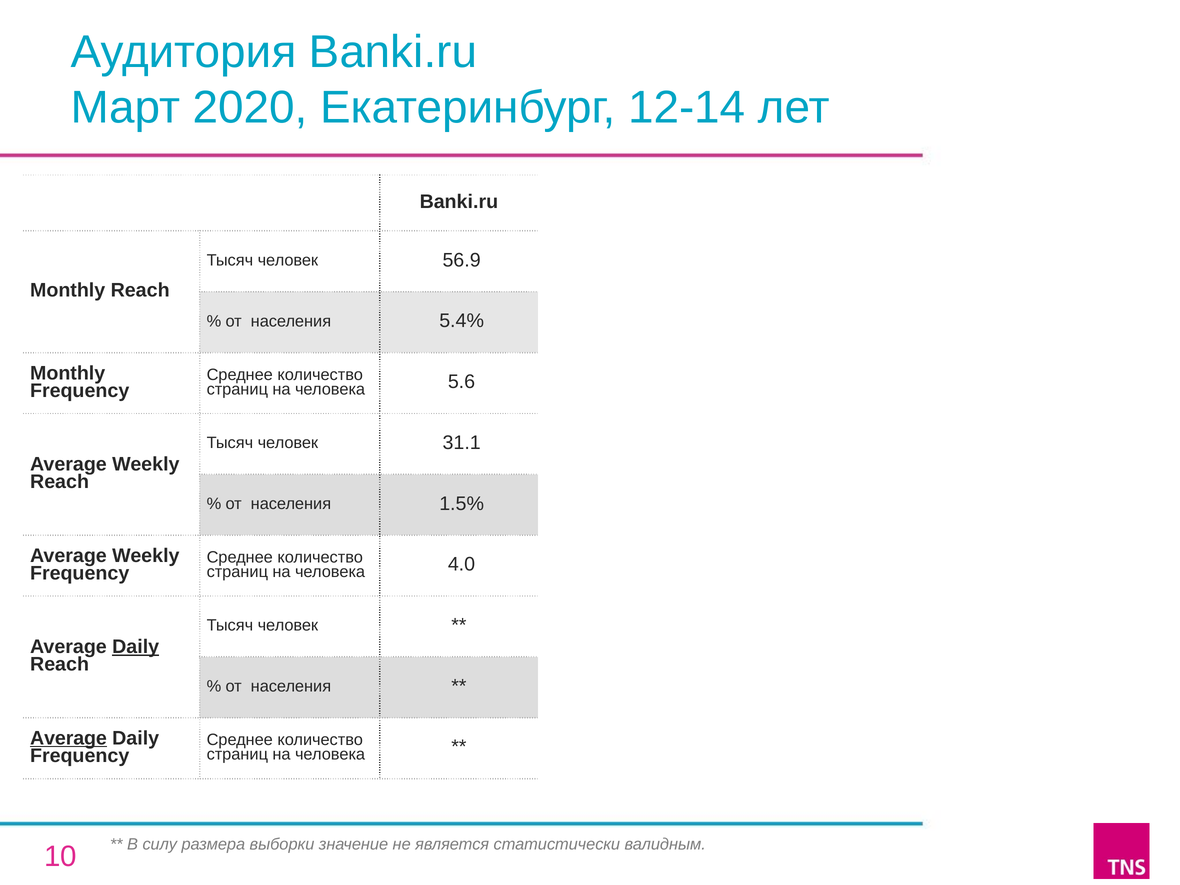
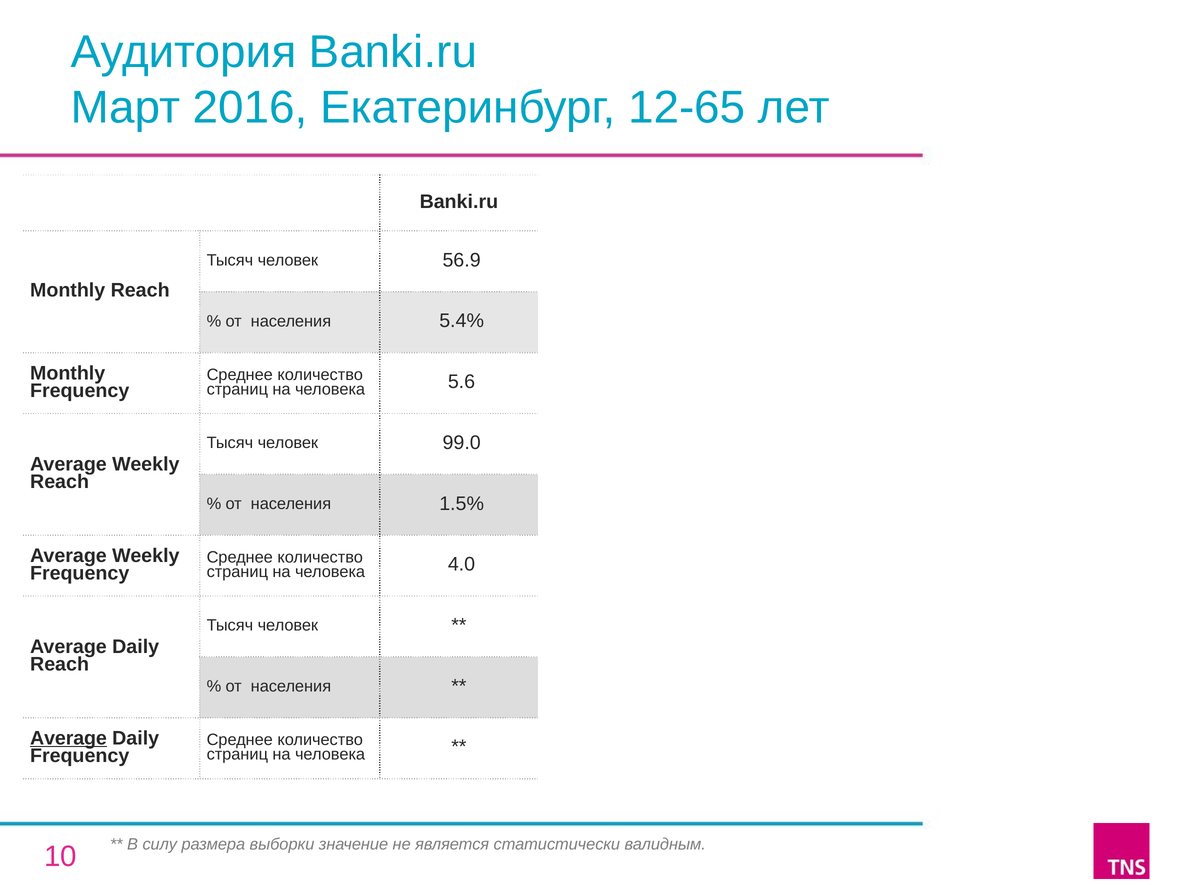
2020: 2020 -> 2016 (250, 107)
12-14: 12-14 -> 12-65 (687, 107)
31.1: 31.1 -> 99.0 (462, 443)
Daily underline: present -> none (136, 647)
